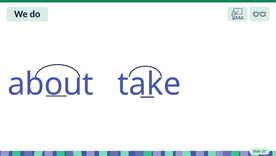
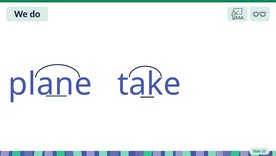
about: about -> plane (50, 84)
